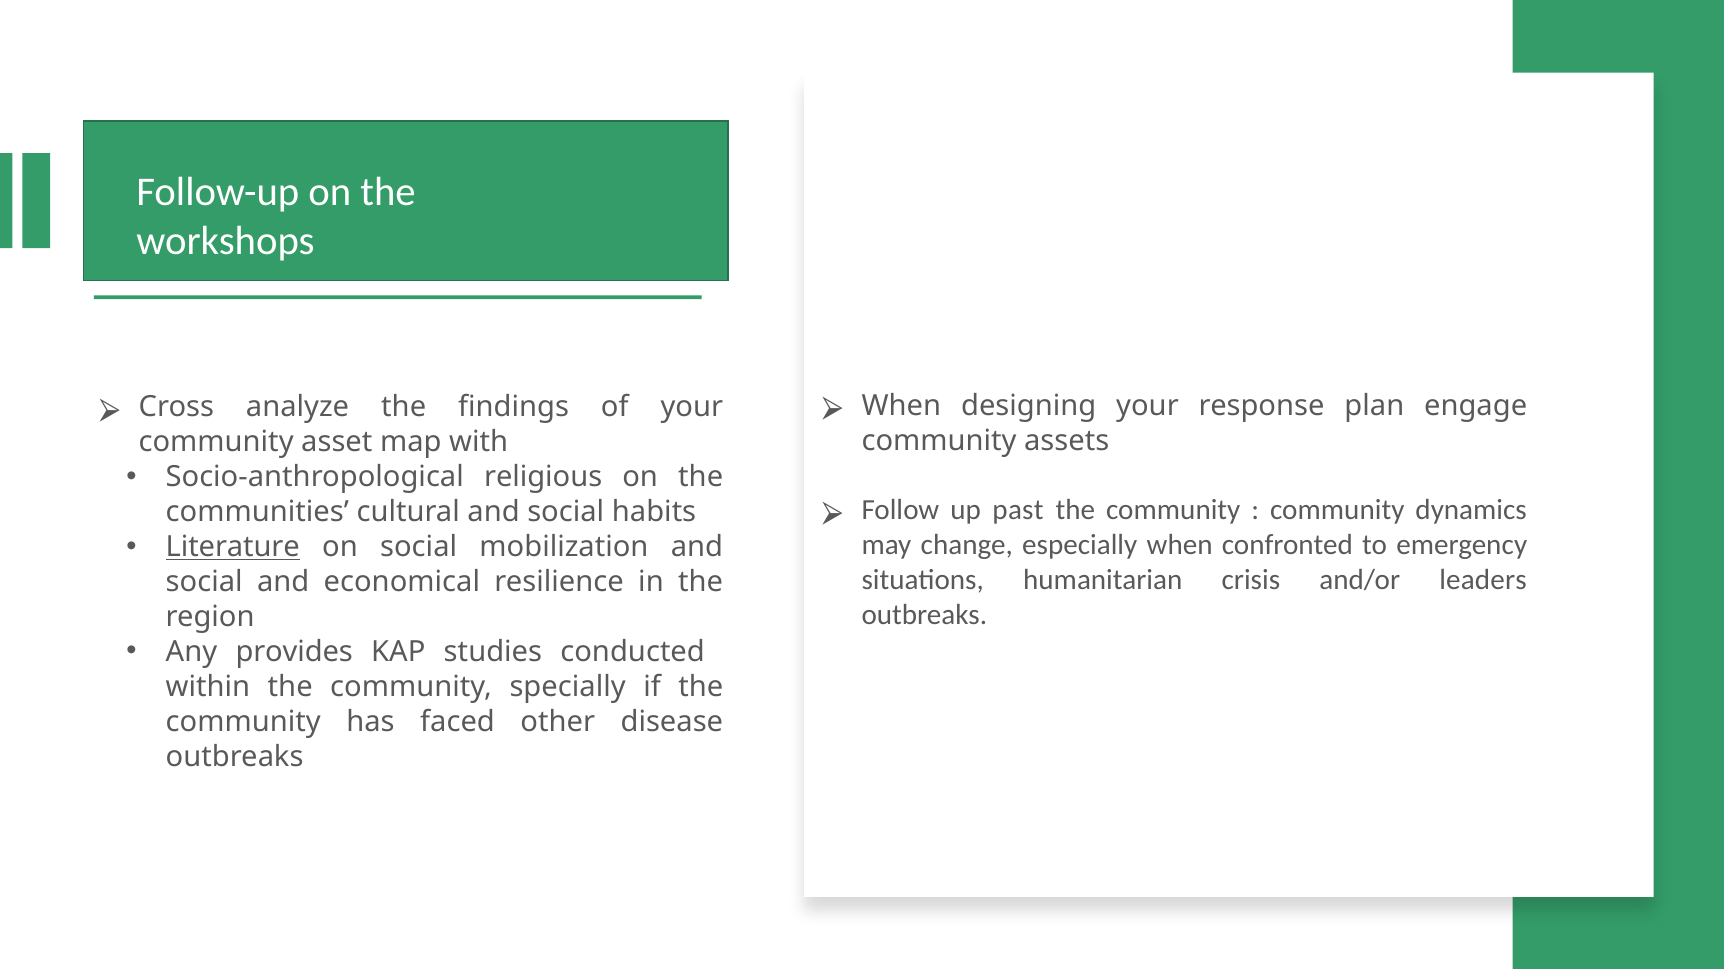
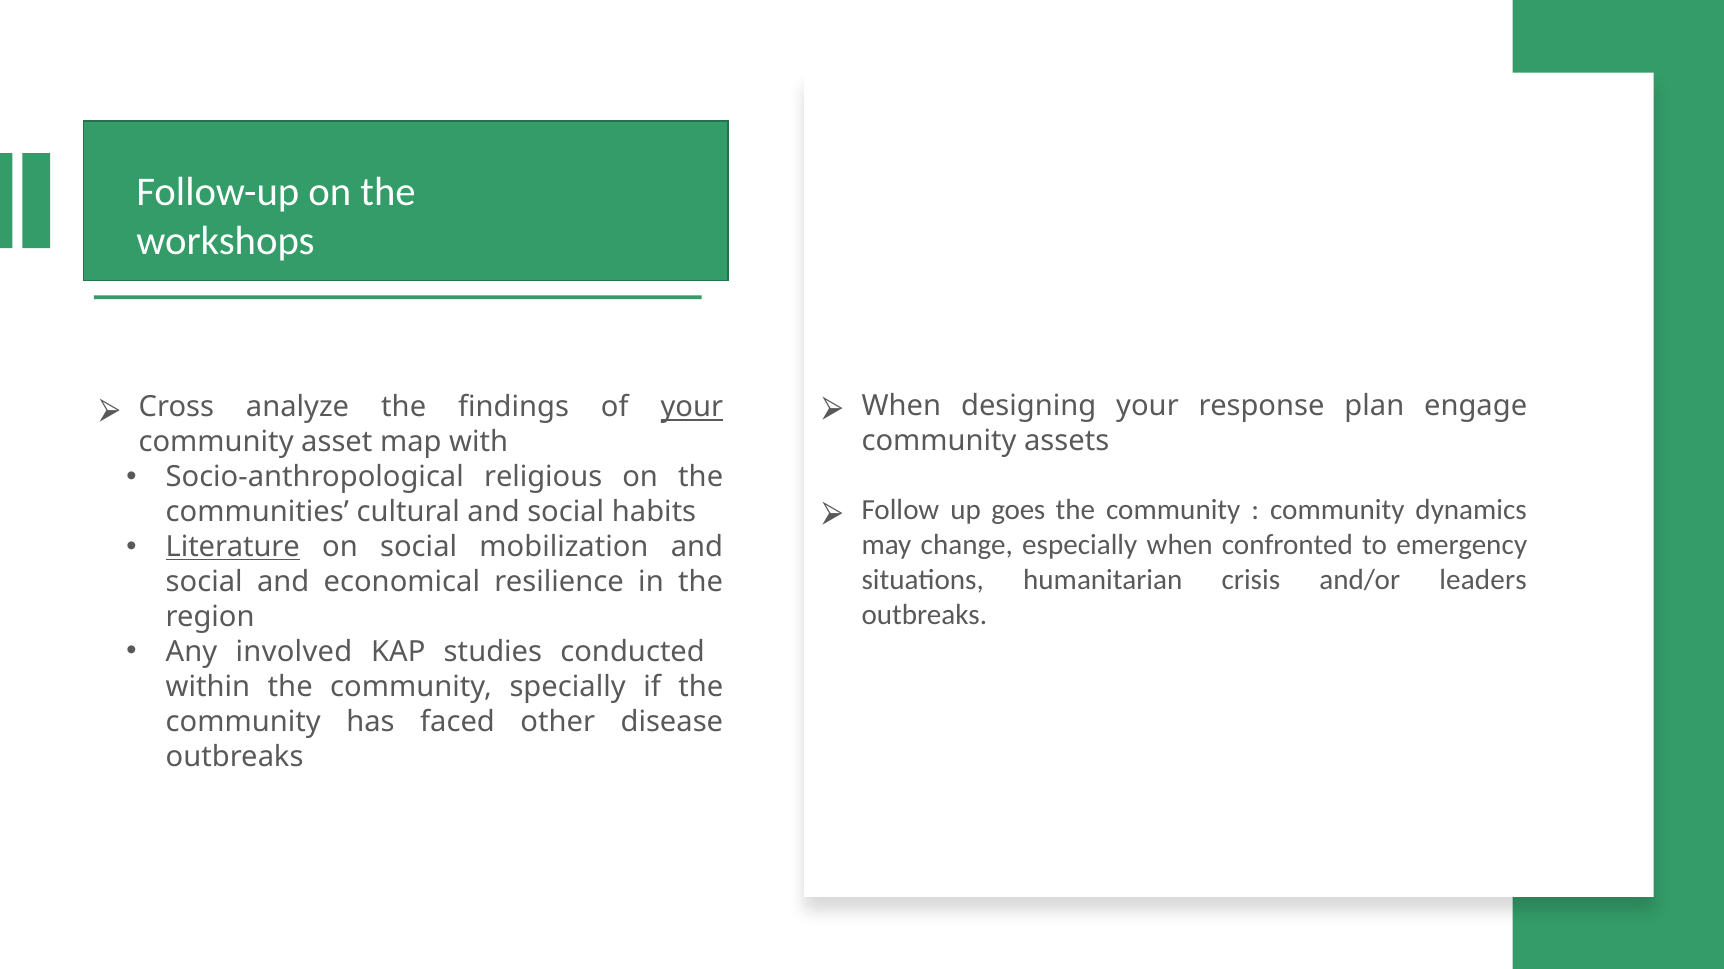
your underline: none -> present (692, 407)
past: past -> goes (1018, 510)
provides: provides -> involved (294, 652)
